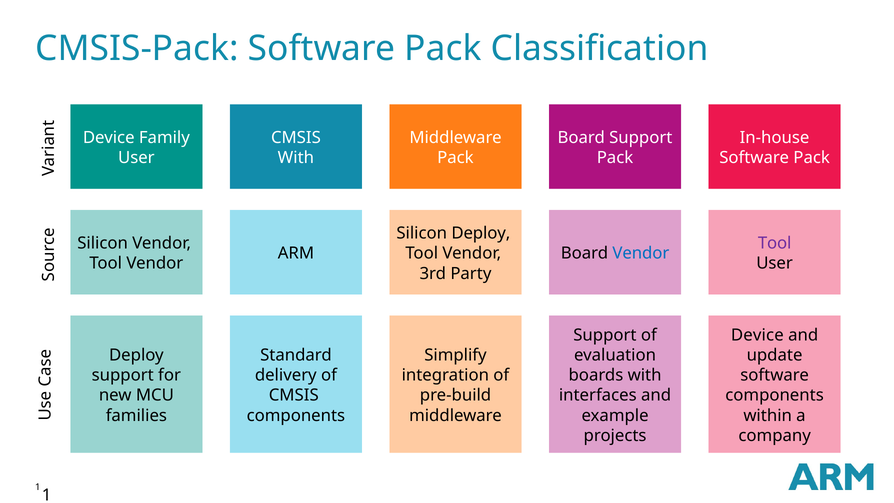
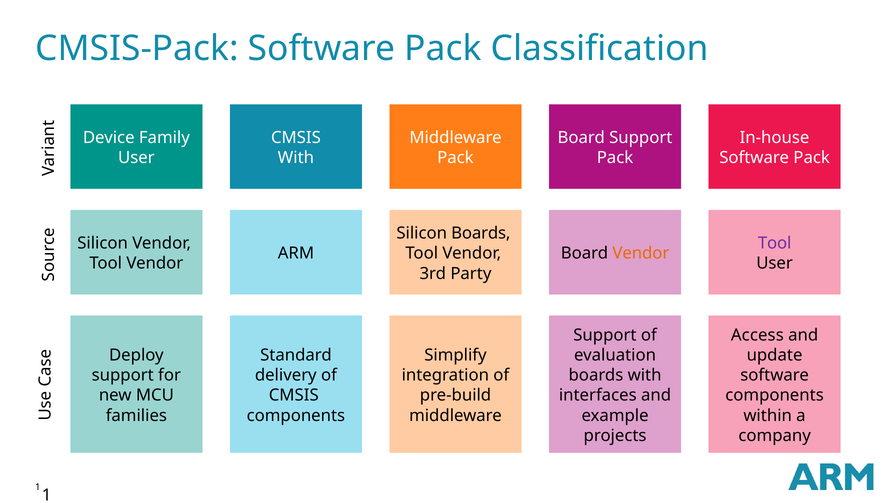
Silicon Deploy: Deploy -> Boards (481, 233)
Vendor colour: blue -> orange (641, 253)
Device: Device -> Access (757, 335)
